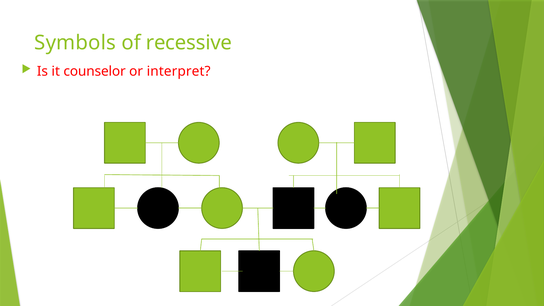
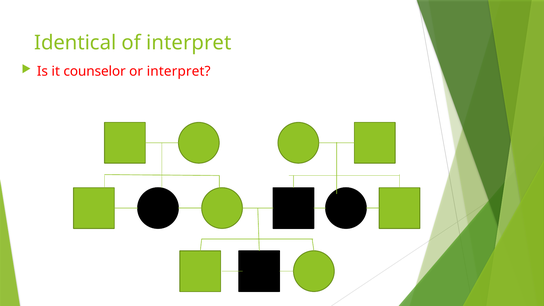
Symbols: Symbols -> Identical (75, 43)
of recessive: recessive -> interpret (189, 43)
